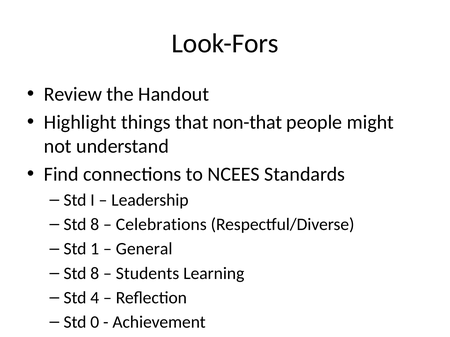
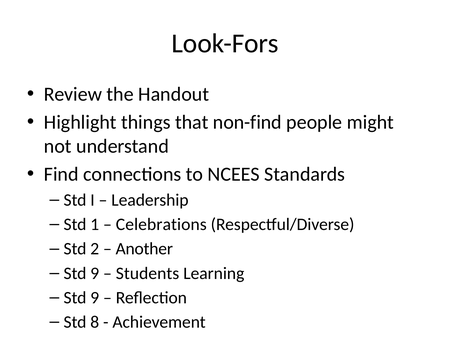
non-that: non-that -> non-find (247, 122)
8: 8 -> 1 (95, 225)
1: 1 -> 2 (95, 249)
General: General -> Another (144, 249)
8: 8 -> 9 (95, 274)
4: 4 -> 9 (95, 298)
0: 0 -> 8 (95, 323)
